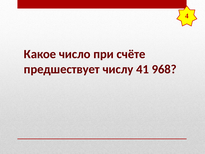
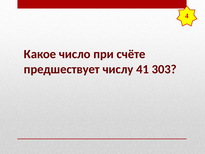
968: 968 -> 303 (164, 69)
